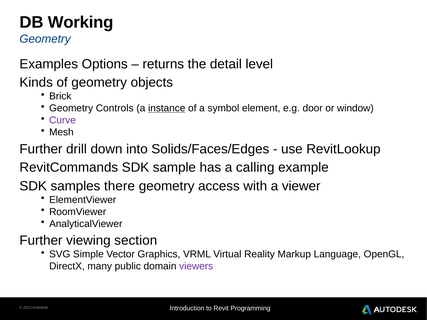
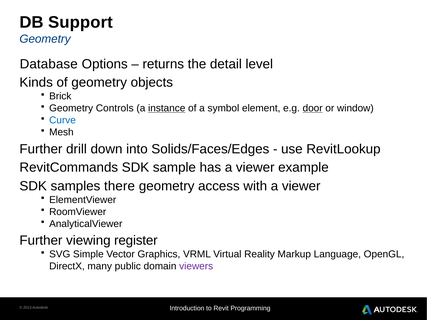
Working: Working -> Support (80, 22)
Examples: Examples -> Database (49, 64)
door underline: none -> present (313, 108)
Curve colour: purple -> blue (63, 120)
has a calling: calling -> viewer (255, 168)
section: section -> register (136, 241)
